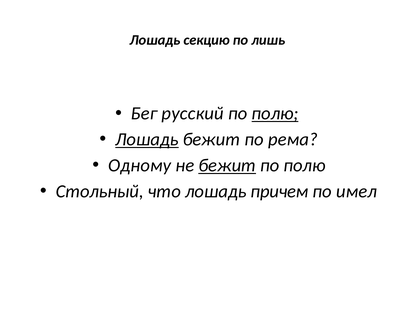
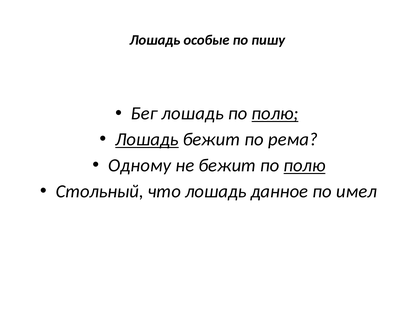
секцию: секцию -> особые (207, 40)
лишь: лишь -> пишу (268, 40)
Бег русский: русский -> лошадь (193, 114)
бежит underline: present -> none (227, 166)
полю underline: none -> present (305, 166)
причем: причем -> данное (279, 192)
